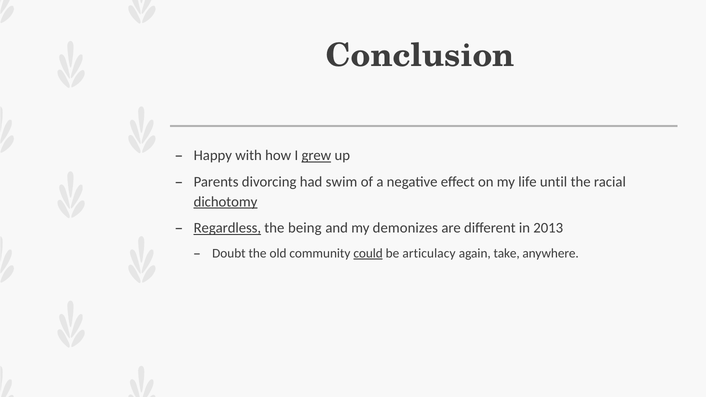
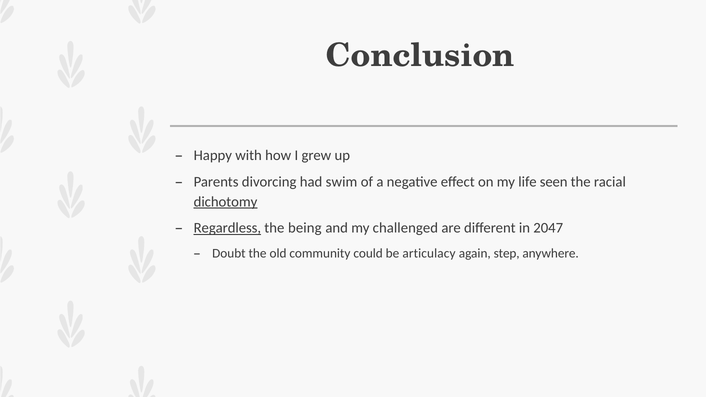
grew underline: present -> none (316, 156)
until: until -> seen (554, 182)
demonizes: demonizes -> challenged (405, 228)
2013: 2013 -> 2047 (548, 228)
could underline: present -> none (368, 253)
take: take -> step (507, 253)
